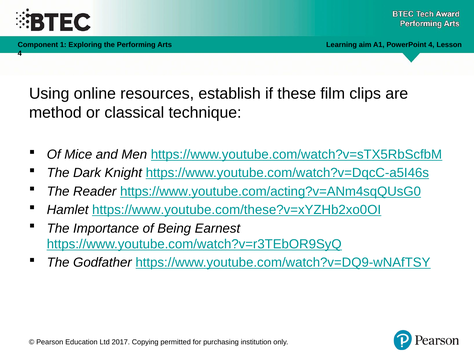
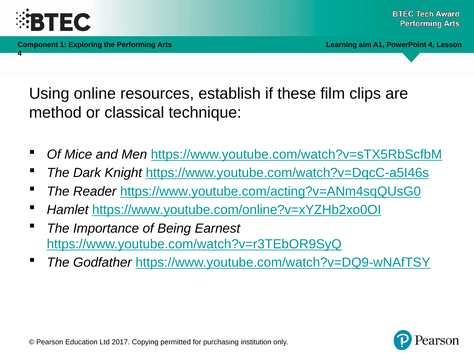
https://www.youtube.com/these?v=xYZHb2xo0OI: https://www.youtube.com/these?v=xYZHb2xo0OI -> https://www.youtube.com/online?v=xYZHb2xo0OI (237, 210)
